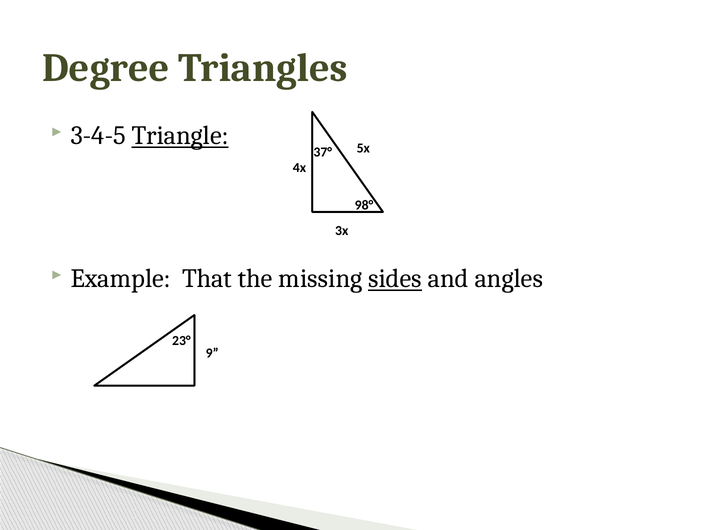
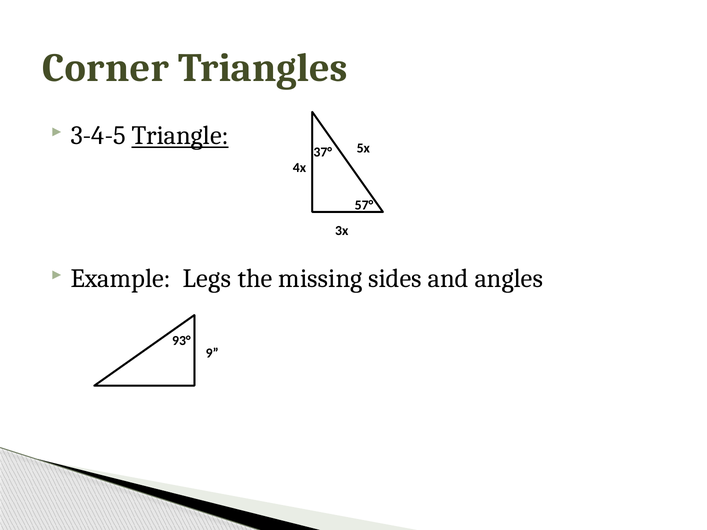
Degree: Degree -> Corner (106, 68)
98°: 98° -> 57° (364, 205)
That: That -> Legs (207, 279)
sides underline: present -> none (395, 279)
23°: 23° -> 93° (181, 341)
